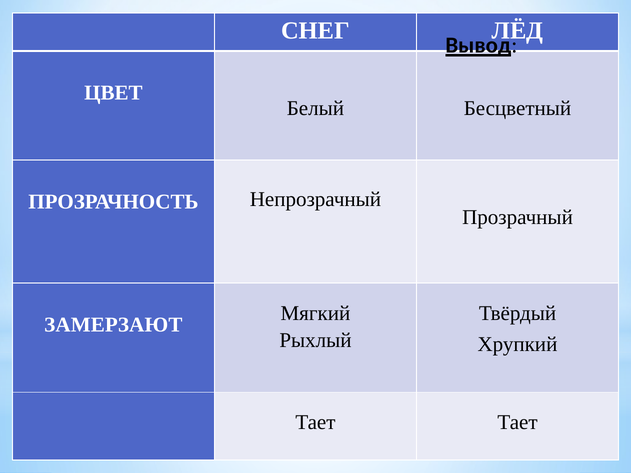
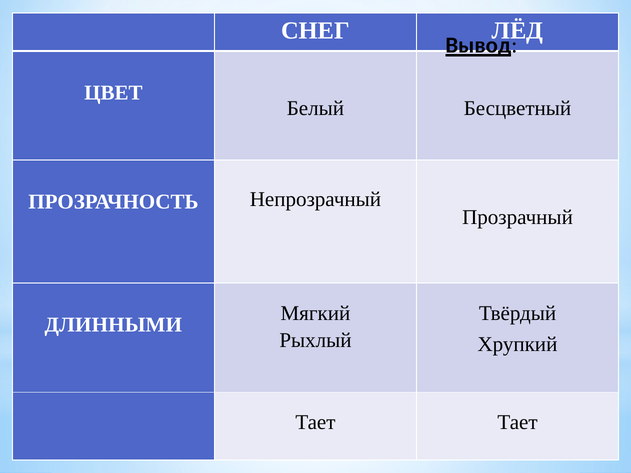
ЗАМЕРЗАЮТ: ЗАМЕРЗАЮТ -> ДЛИННЫМИ (113, 325)
